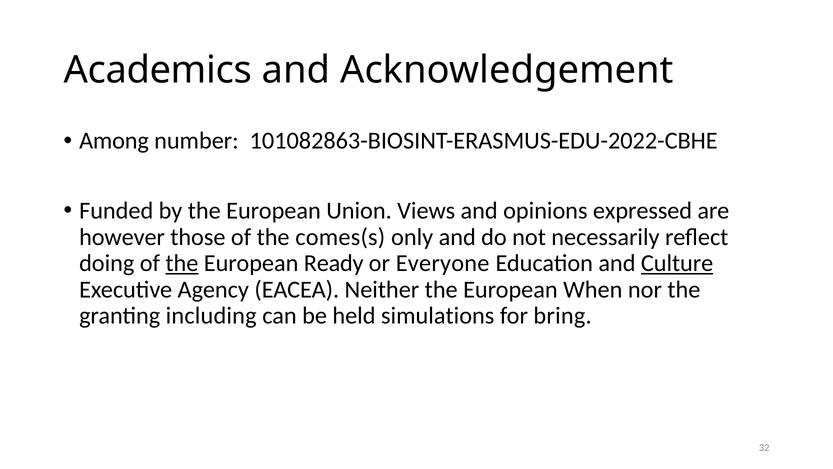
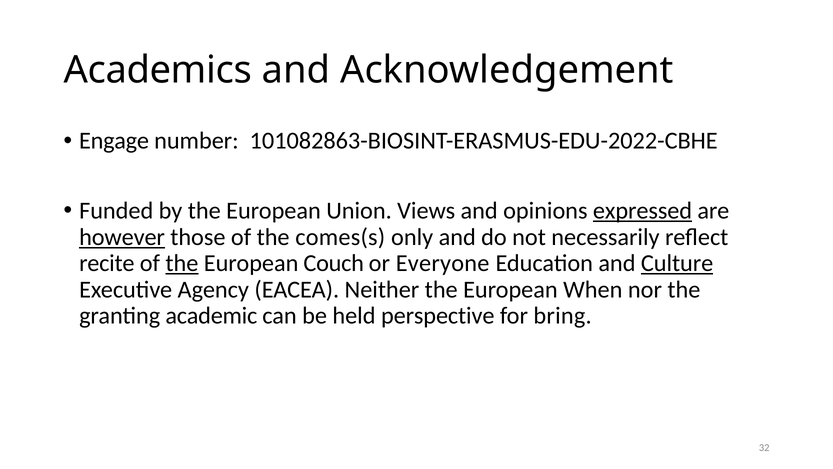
Among: Among -> Engage (114, 141)
expressed underline: none -> present (643, 211)
however underline: none -> present (122, 237)
doing: doing -> recite (107, 263)
Ready: Ready -> Couch (334, 263)
including: including -> academic (211, 316)
simulations: simulations -> perspective (438, 316)
